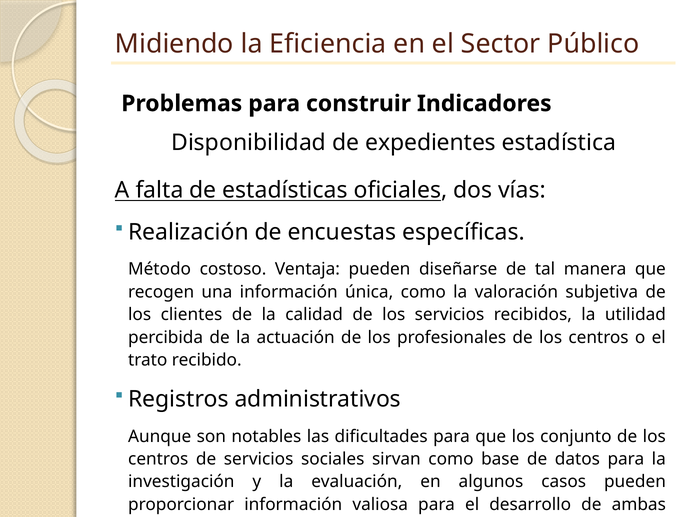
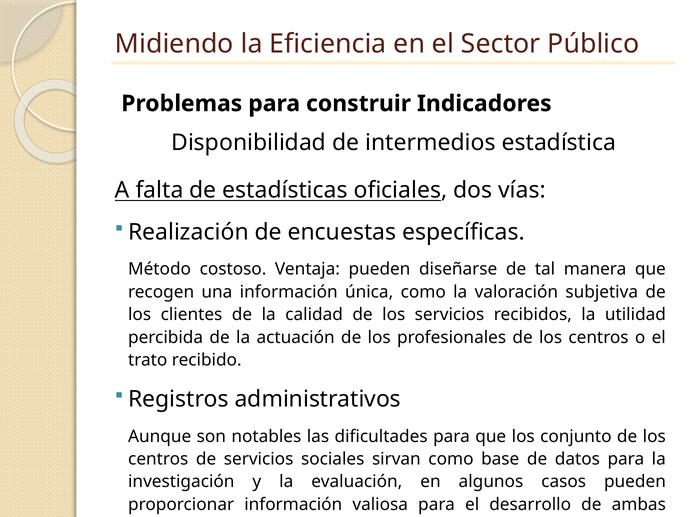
expedientes: expedientes -> intermedios (430, 143)
